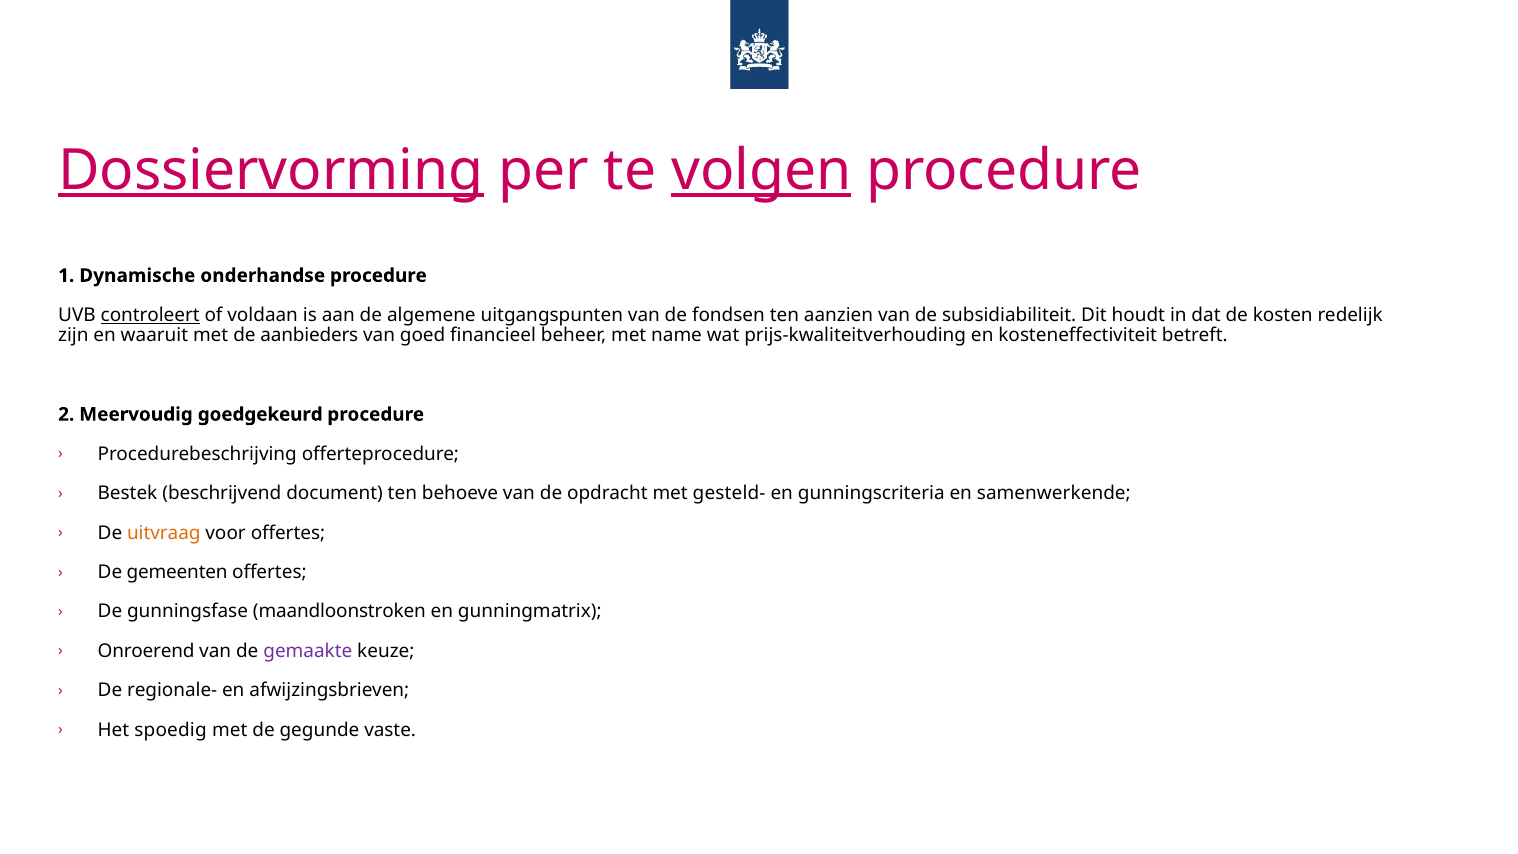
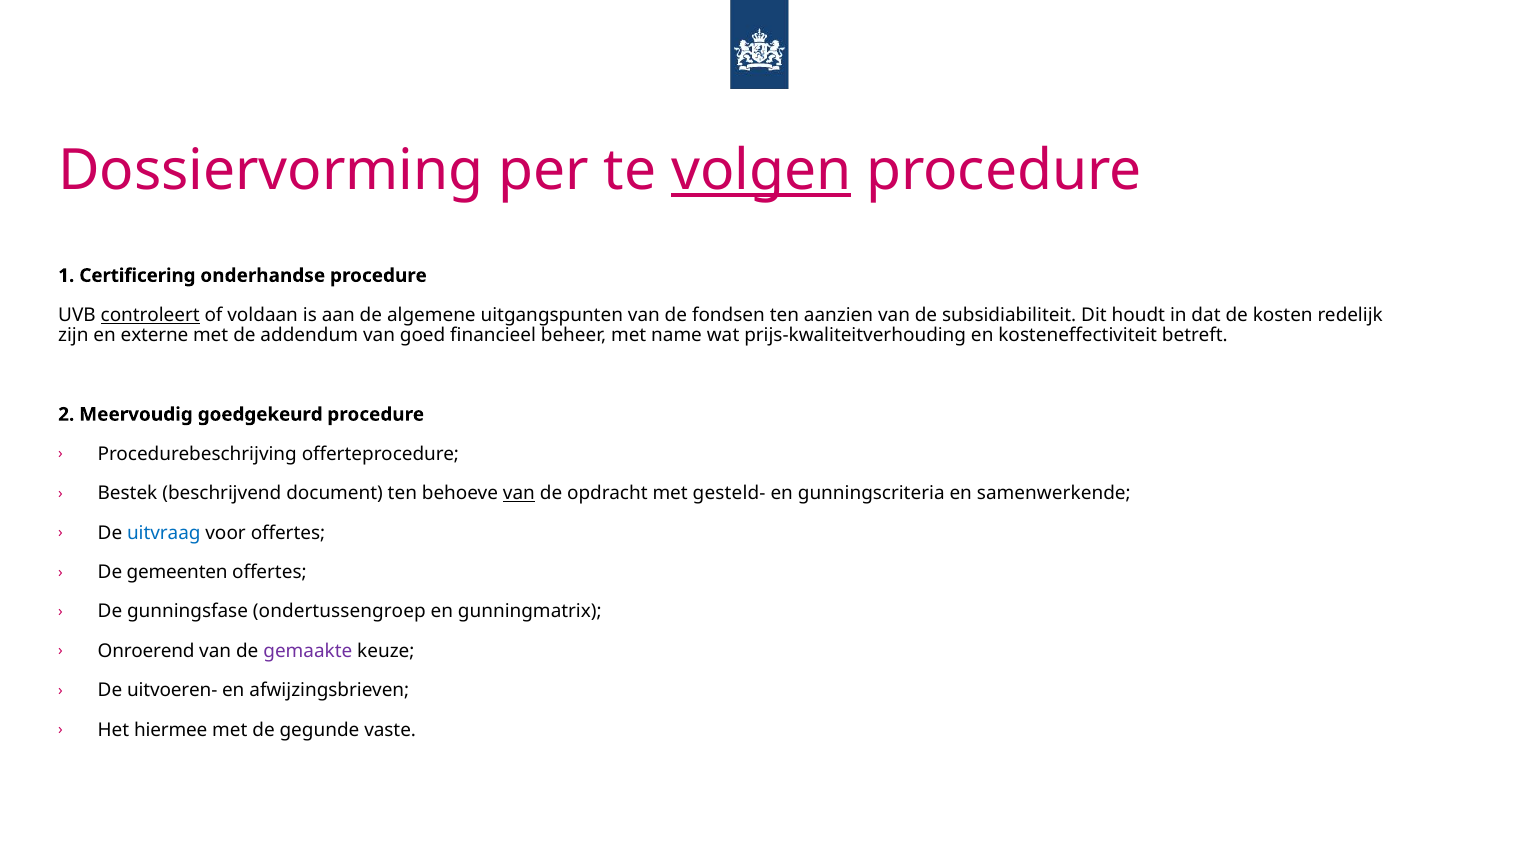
Dossiervorming underline: present -> none (271, 171)
Dynamische: Dynamische -> Certificering (137, 276)
waaruit: waaruit -> externe (155, 335)
aanbieders: aanbieders -> addendum (309, 335)
van underline: none -> present (519, 493)
uitvraag colour: orange -> blue (164, 533)
maandloonstroken: maandloonstroken -> ondertussengroep (339, 612)
regionale-: regionale- -> uitvoeren- (172, 690)
spoedig: spoedig -> hiermee (171, 730)
